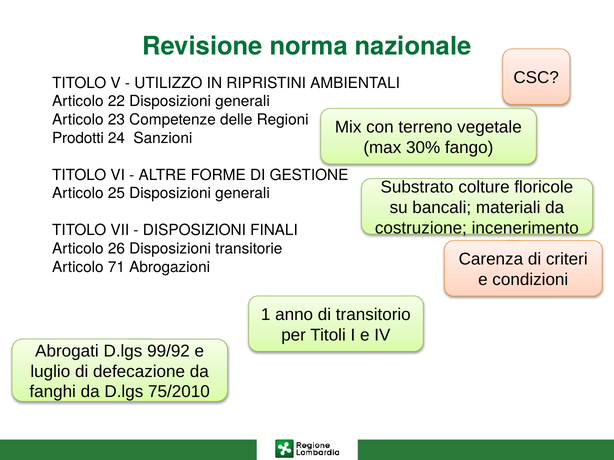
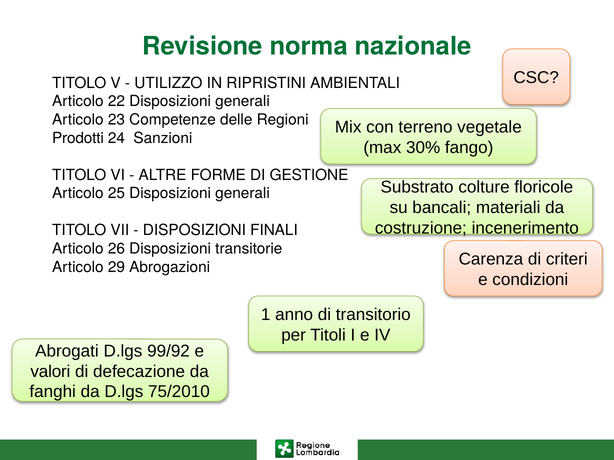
71: 71 -> 29 (116, 267)
luglio: luglio -> valori (50, 372)
